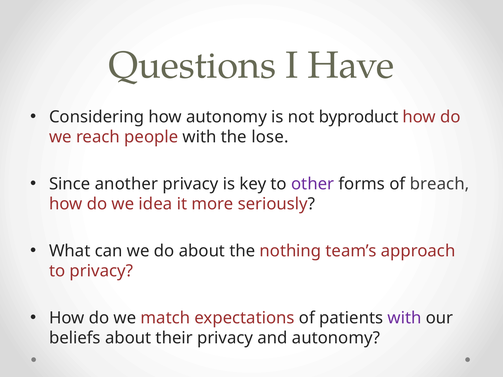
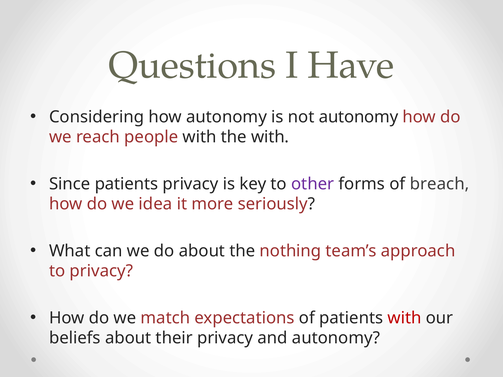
not byproduct: byproduct -> autonomy (359, 117)
the lose: lose -> with (270, 137)
Since another: another -> patients (126, 184)
with colour: purple -> red (405, 318)
